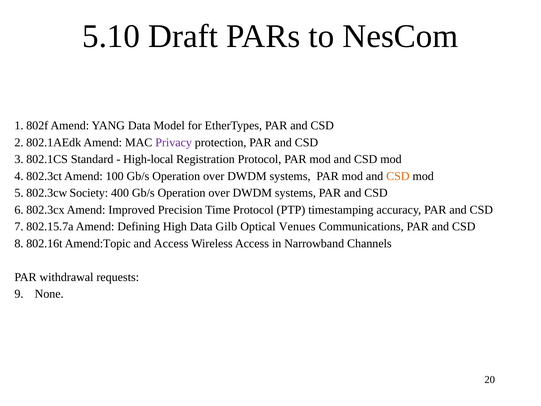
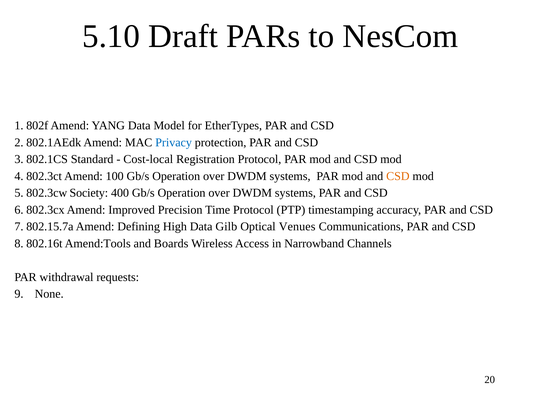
Privacy colour: purple -> blue (174, 142)
High-local: High-local -> Cost-local (148, 159)
Amend:Topic: Amend:Topic -> Amend:Tools (98, 243)
and Access: Access -> Boards (171, 243)
